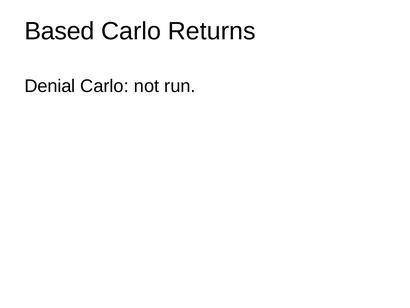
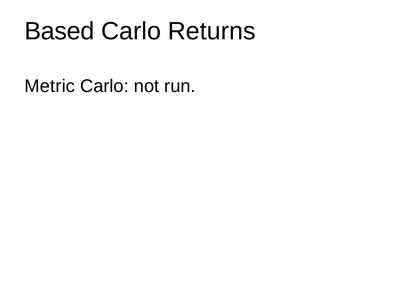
Denial: Denial -> Metric (50, 86)
